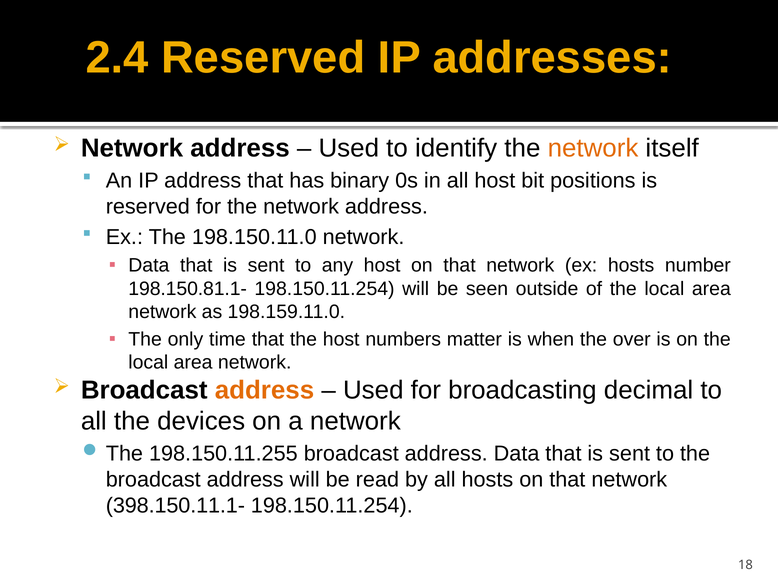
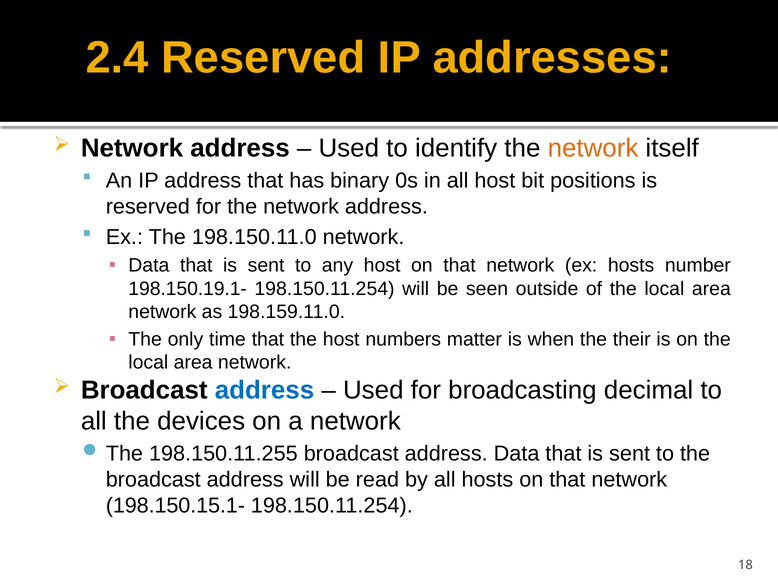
198.150.81.1-: 198.150.81.1- -> 198.150.19.1- (188, 289)
over: over -> their (632, 339)
address colour: orange -> blue (264, 391)
398.150.11.1-: 398.150.11.1- -> 198.150.15.1- (175, 506)
